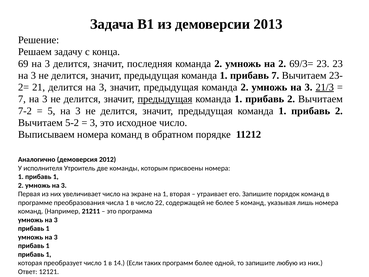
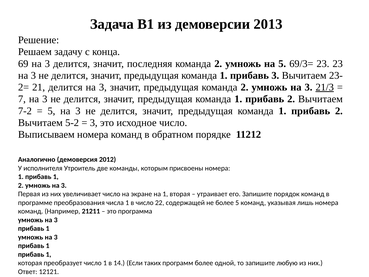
на 2: 2 -> 5 (282, 64)
прибавь 7: 7 -> 3 (275, 75)
предыдущая underline: present -> none (165, 99)
